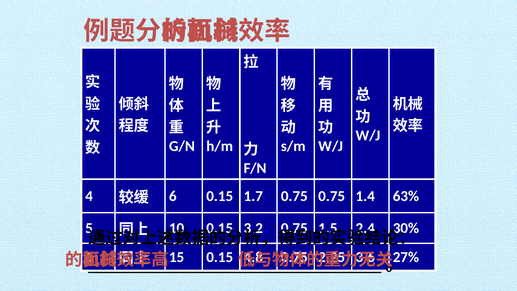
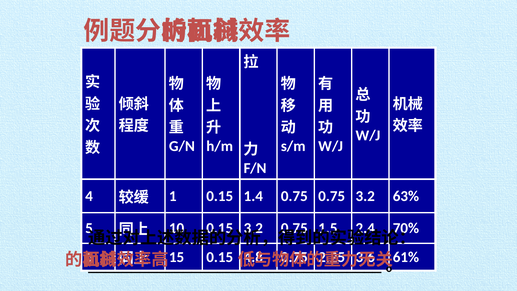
6: 6 -> 1 (173, 196)
1.7: 1.7 -> 1.4 (253, 196)
0.75 1.4: 1.4 -> 3.2 (365, 196)
30%: 30% -> 70% (406, 228)
27%: 27% -> 61% (406, 257)
